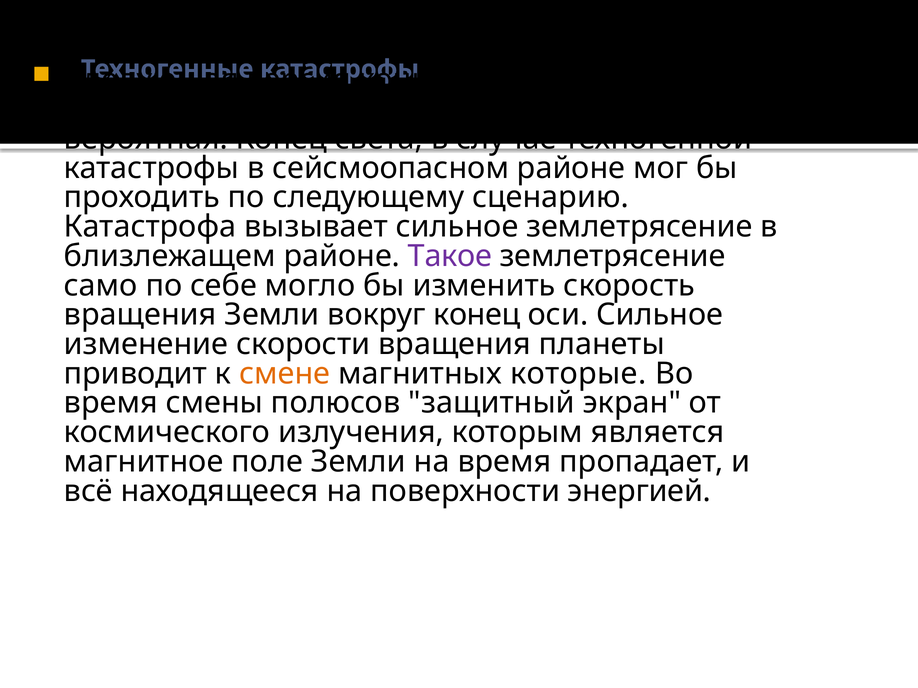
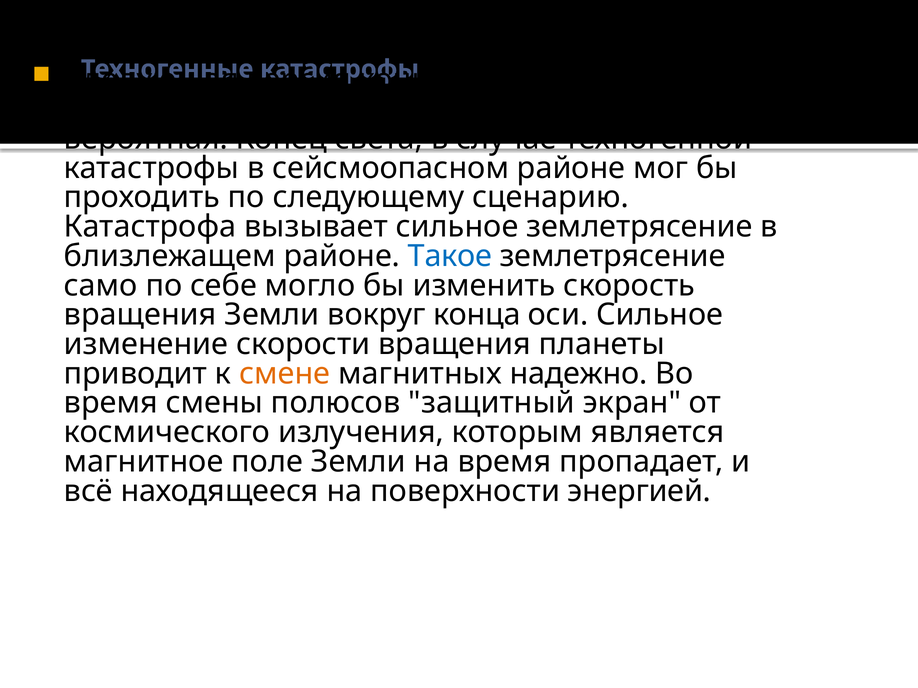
Такое colour: purple -> blue (450, 256)
вокруг конец: конец -> конца (477, 315)
которые: которые -> надежно (579, 374)
